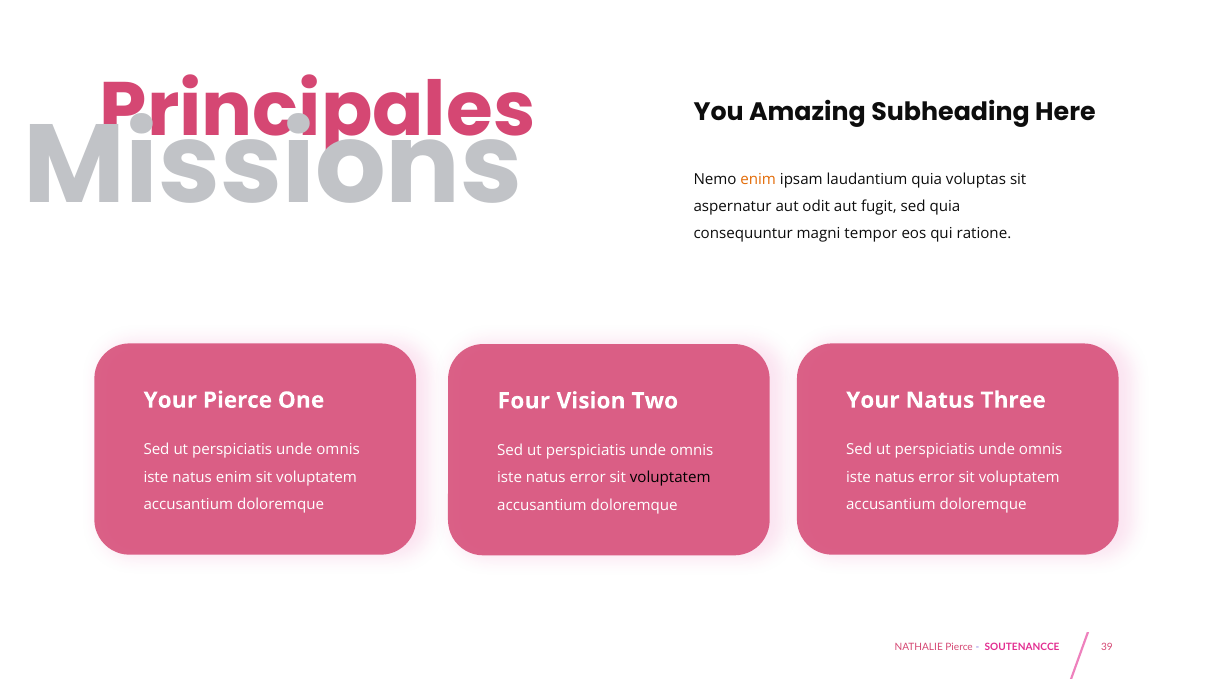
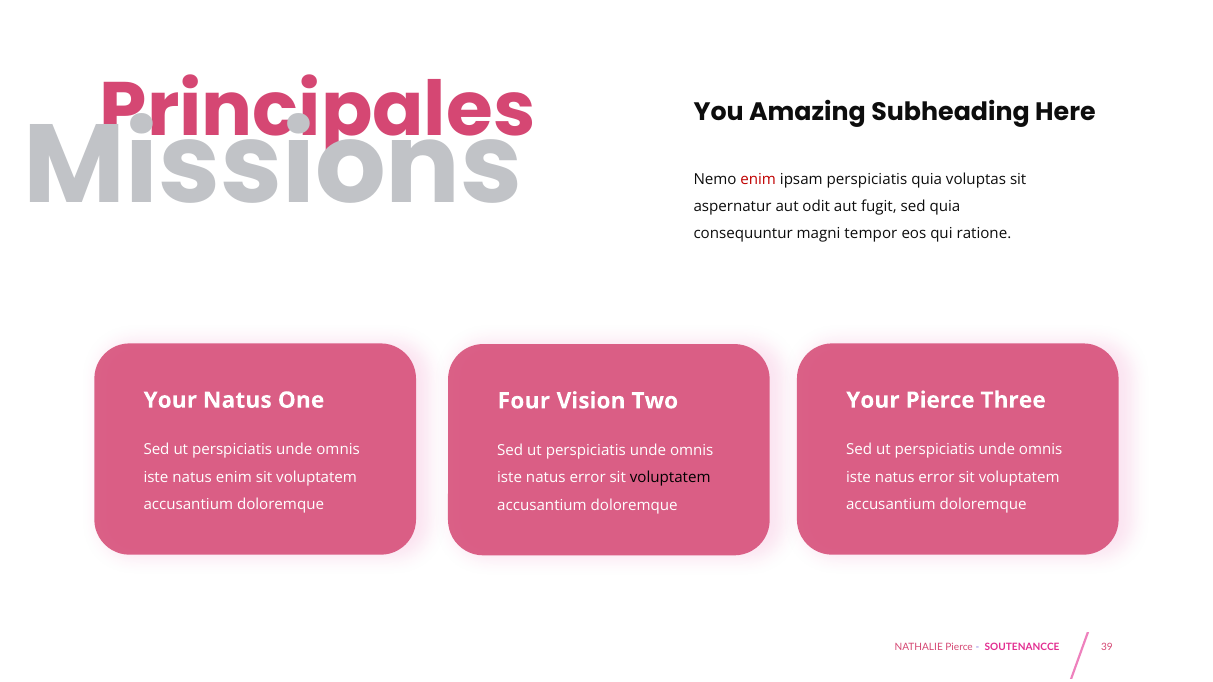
enim colour: orange -> red (758, 179)
ipsam laudantium: laudantium -> perspiciatis (867, 179)
Your Pierce: Pierce -> Natus (237, 400)
Your Natus: Natus -> Pierce (940, 400)
